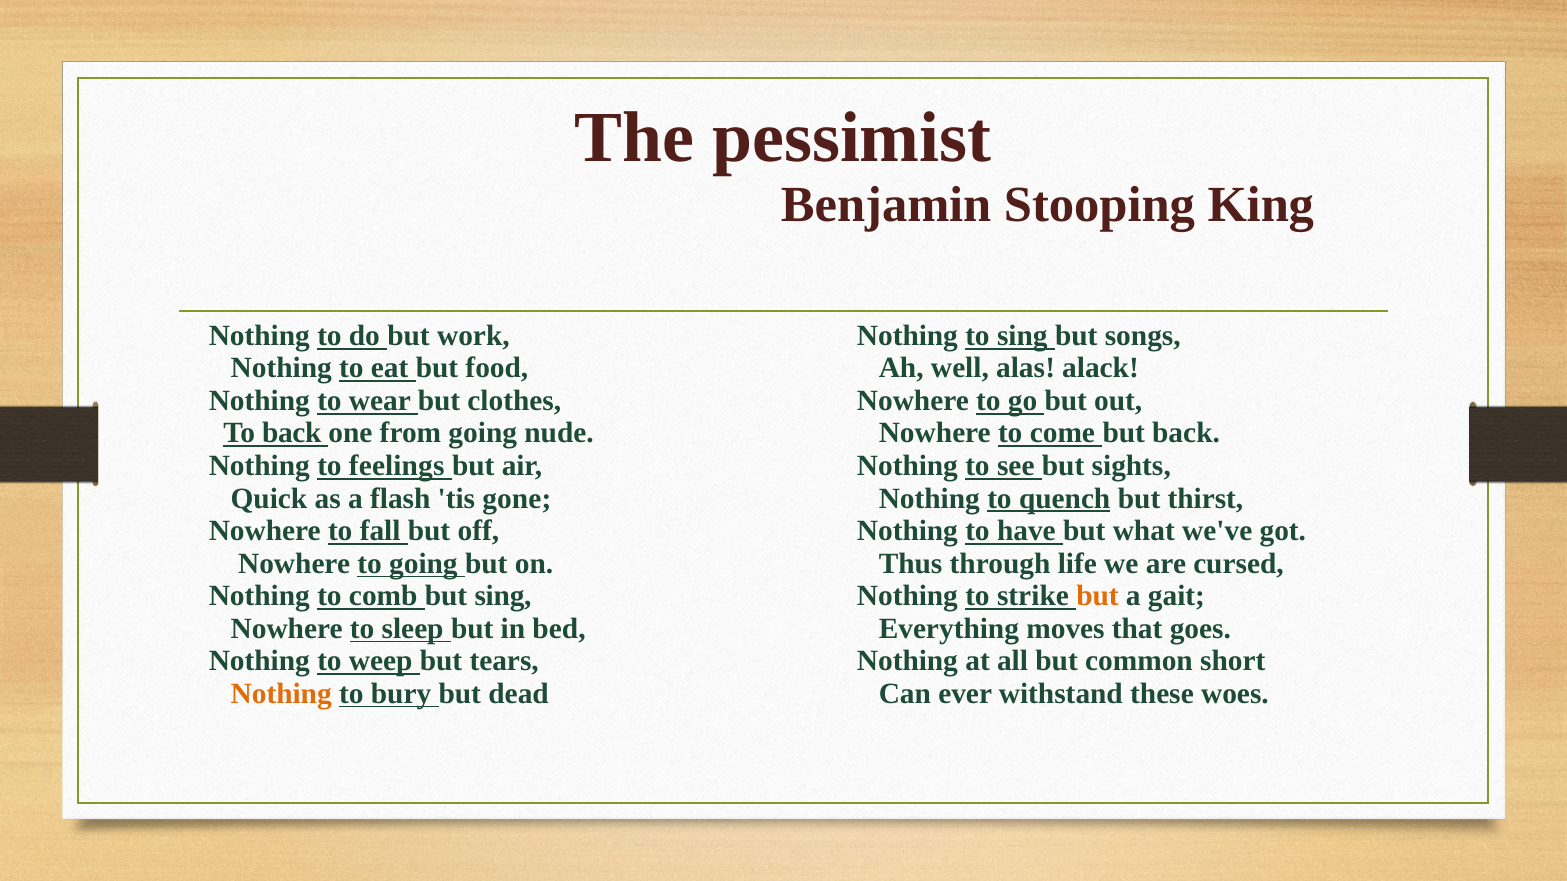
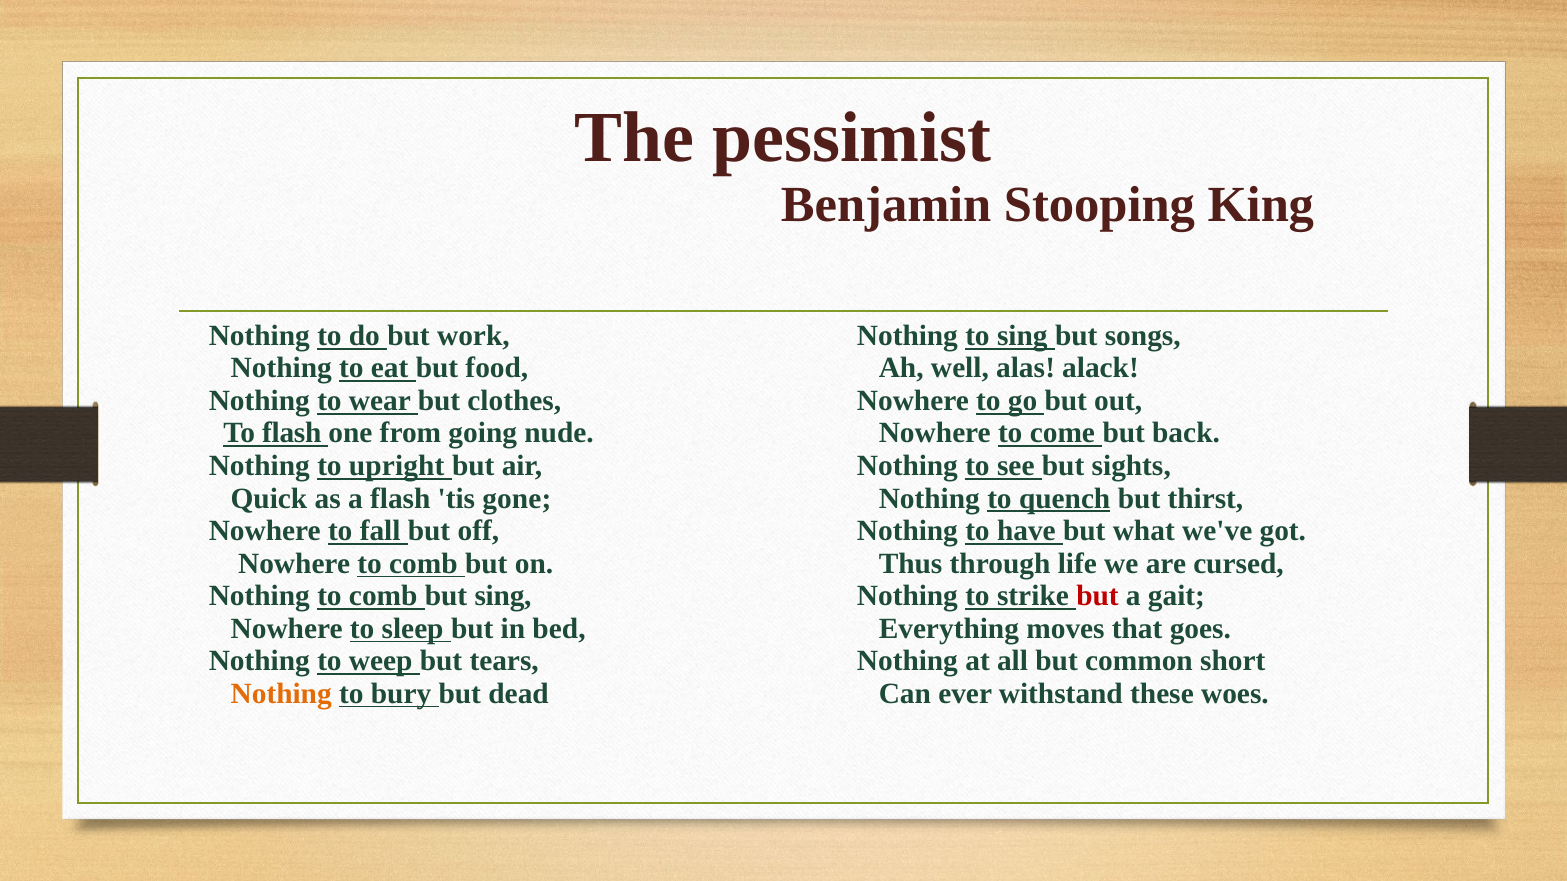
To back: back -> flash (292, 434)
feelings: feelings -> upright (397, 466)
Nowhere to going: going -> comb (423, 564)
but colour: orange -> red (1097, 596)
